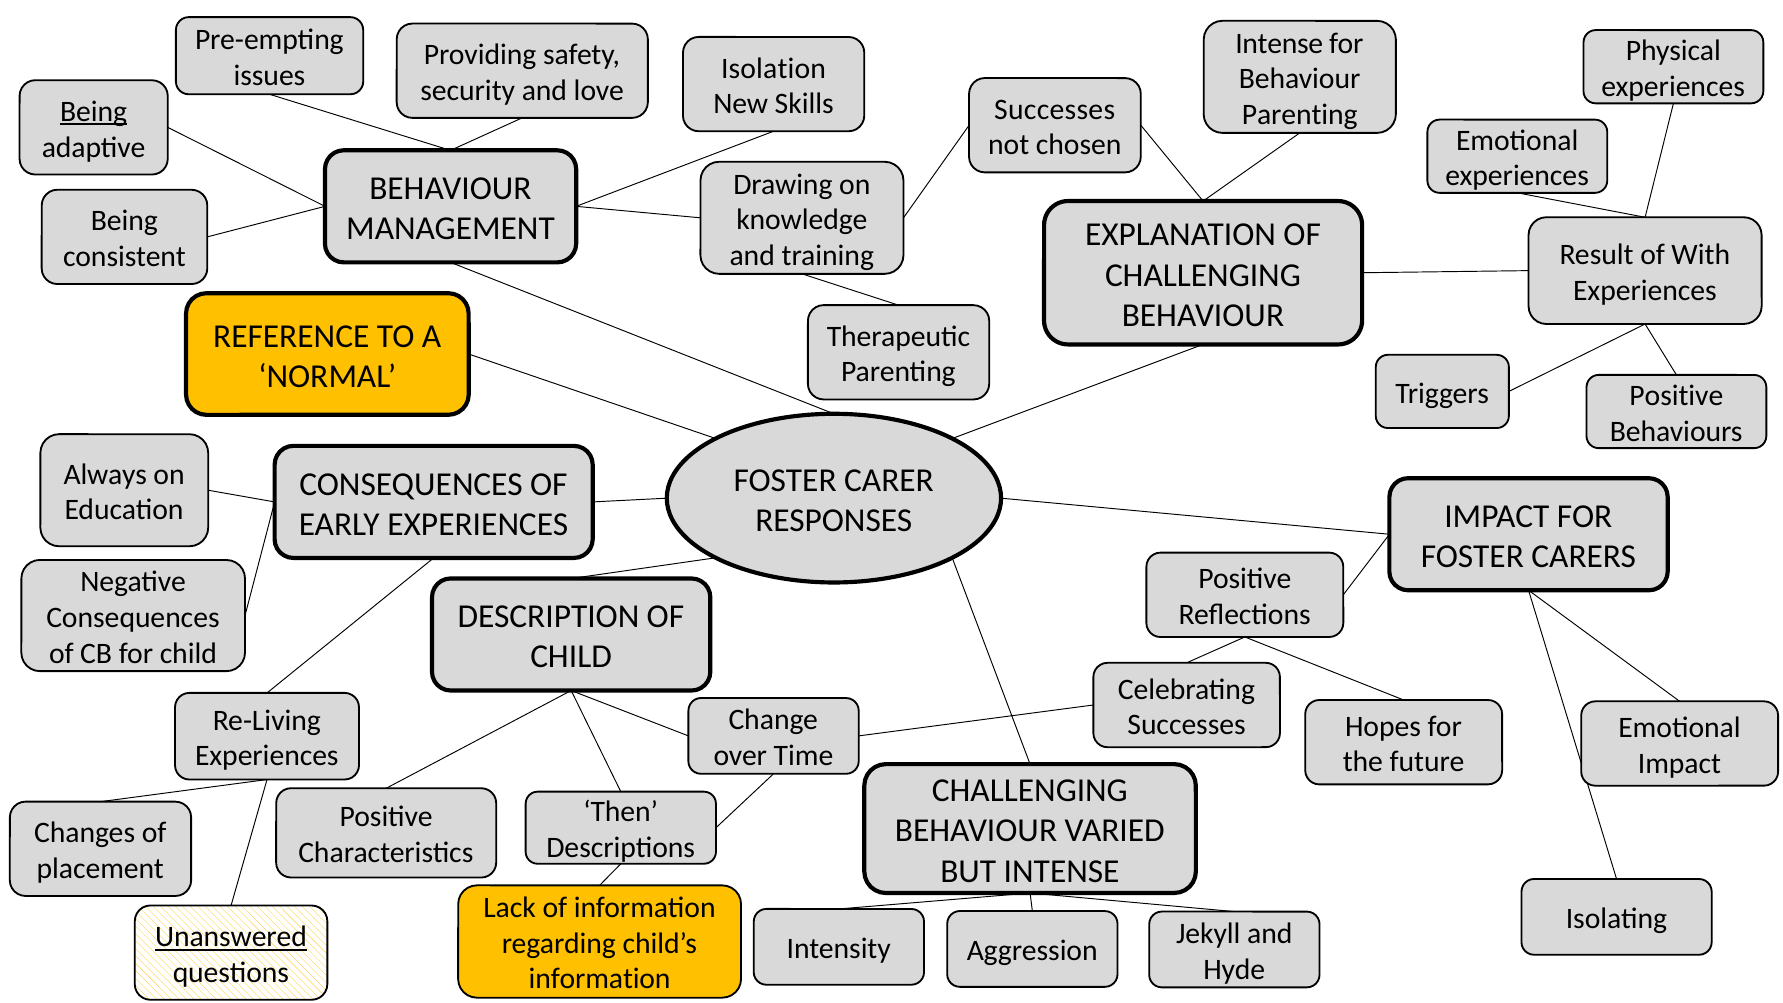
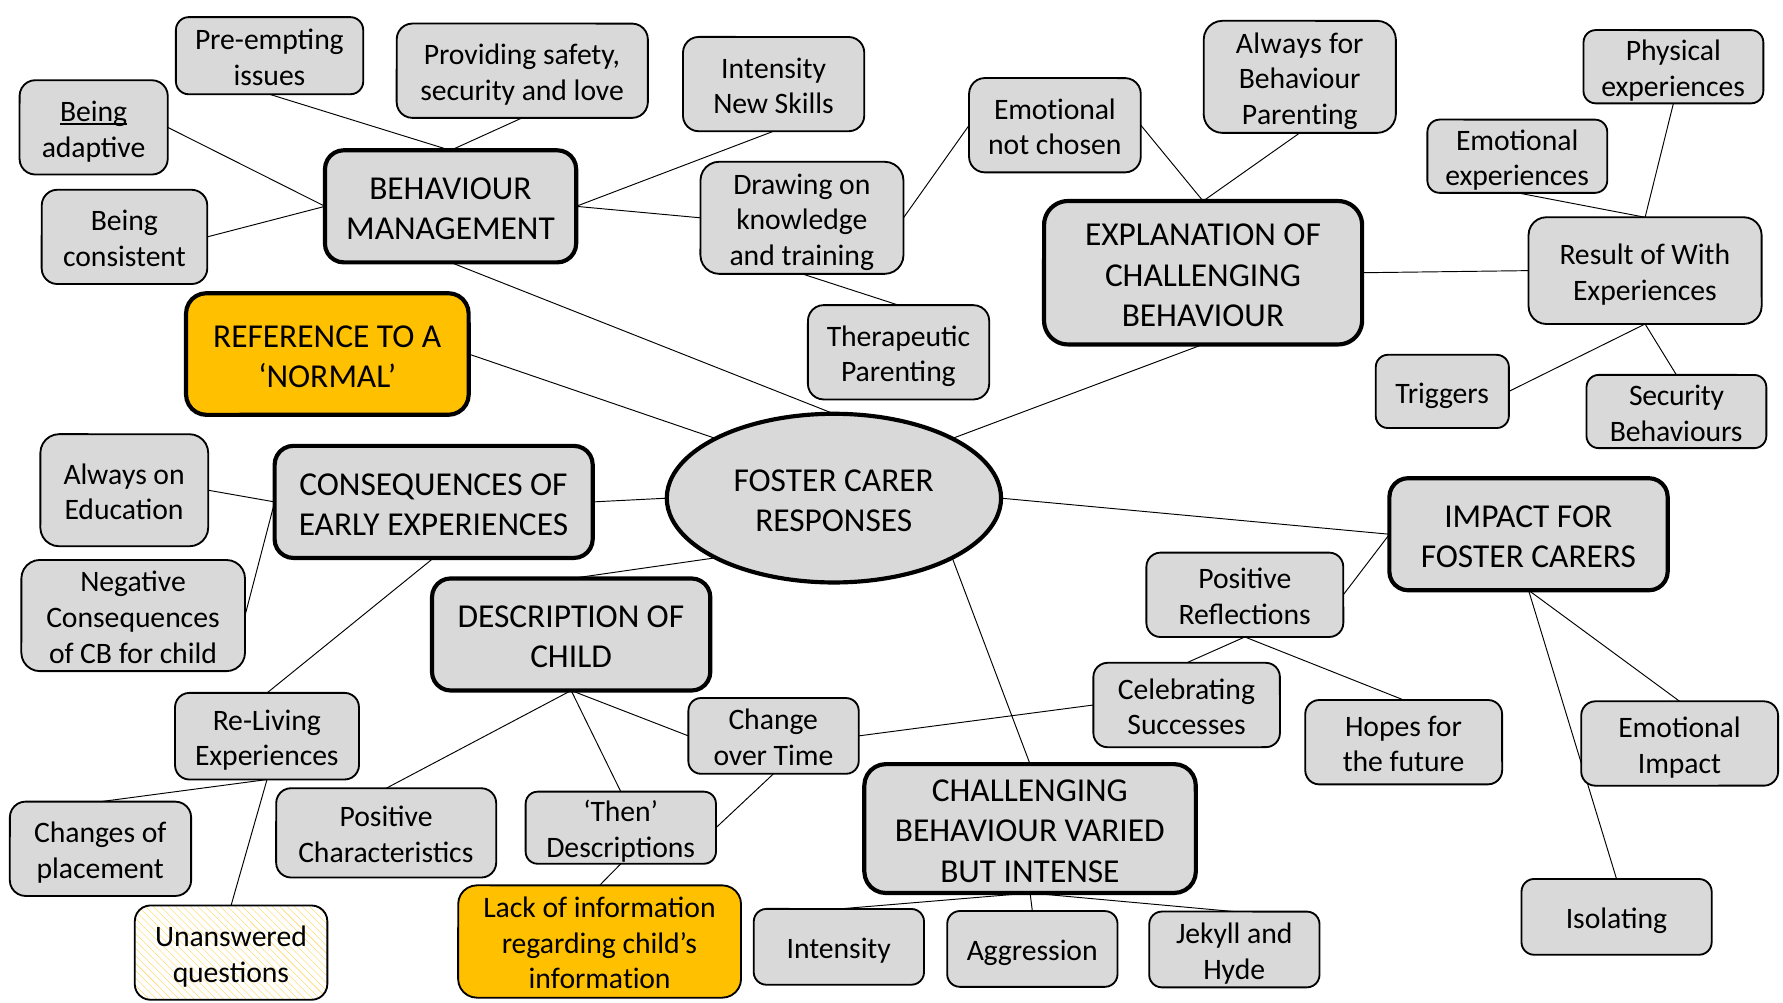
Intense: Intense -> Always (1279, 43)
Isolation: Isolation -> Intensity (774, 68)
Successes: Successes -> Emotional (1055, 109)
Positive: Positive -> Security (1676, 396)
Unanswered underline: present -> none (231, 937)
